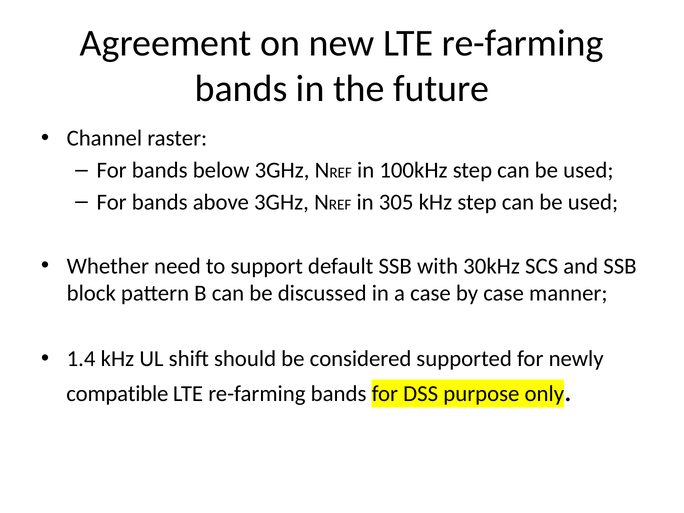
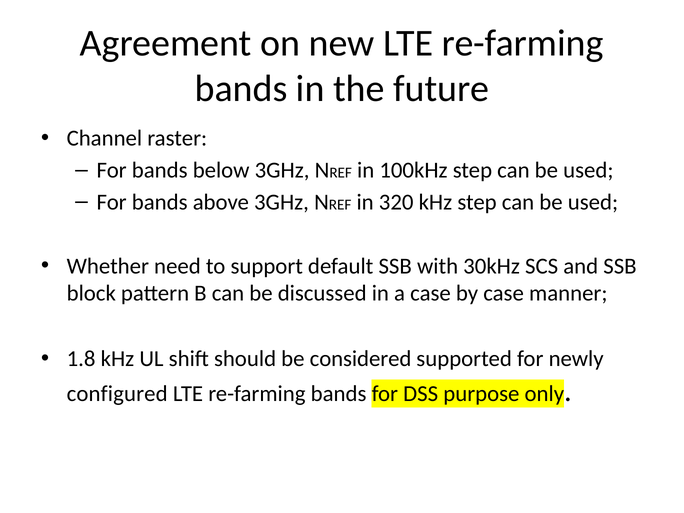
305: 305 -> 320 (396, 202)
1.4: 1.4 -> 1.8 (81, 359)
compatible: compatible -> configured (117, 394)
